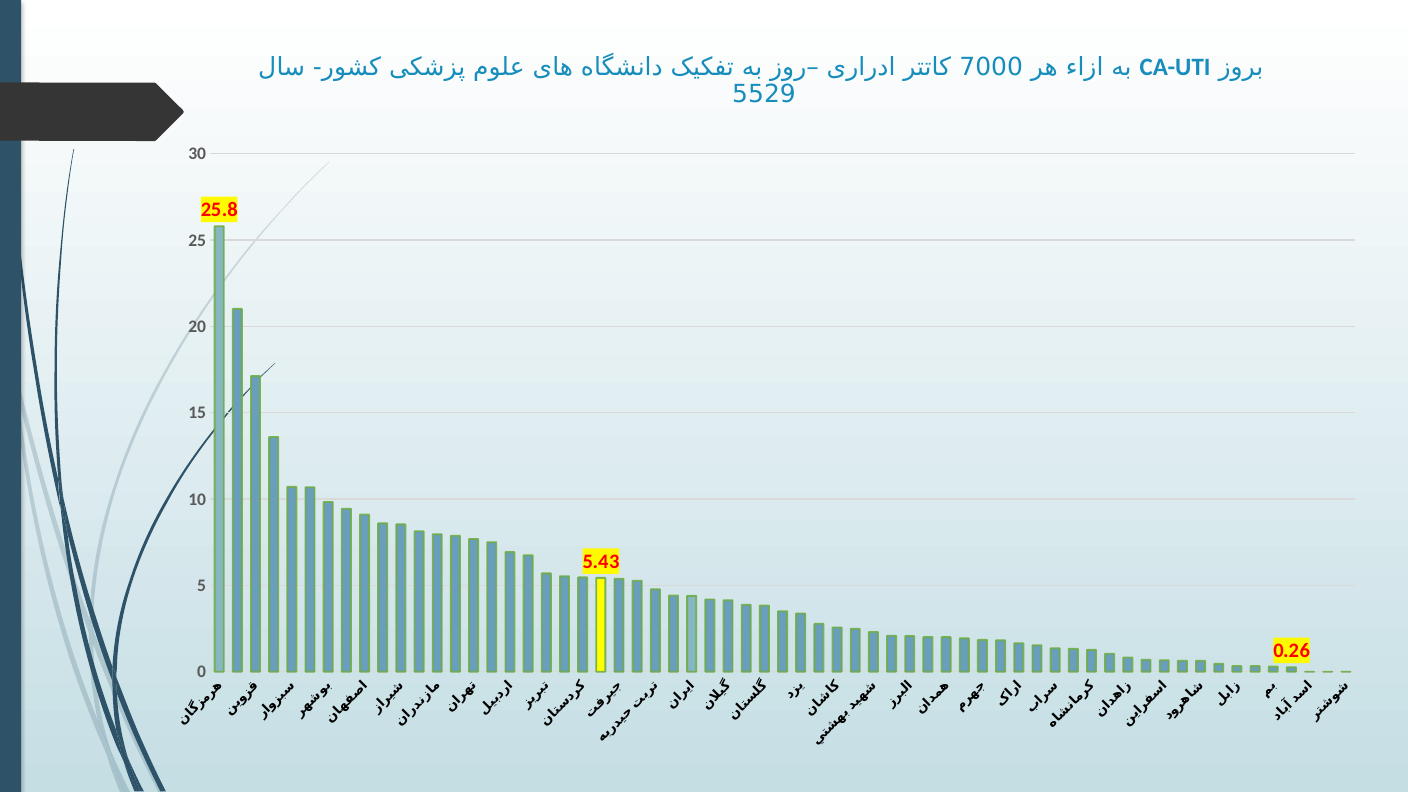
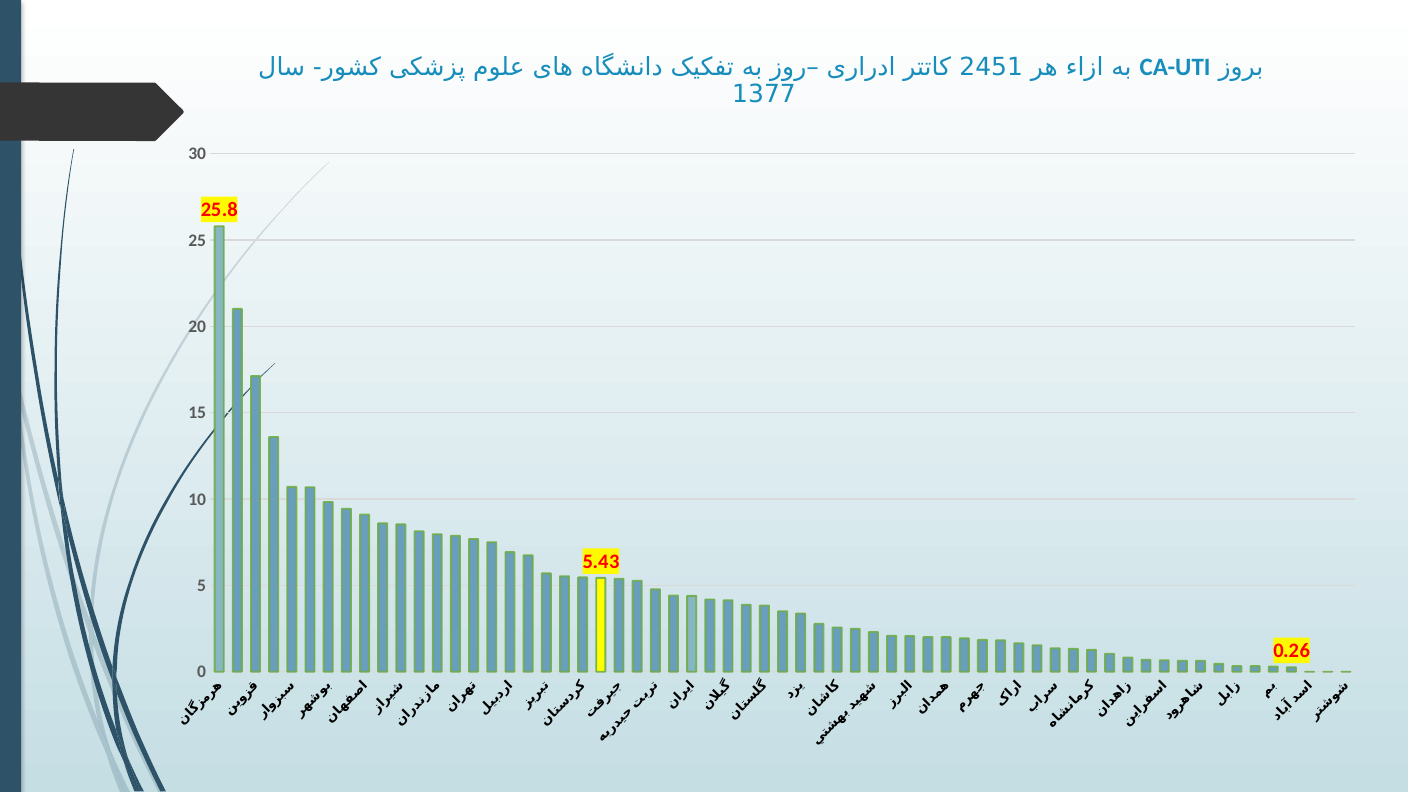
7000: 7000 -> 2451 (991, 68)
5529: 5529 -> 1377 (764, 95)
